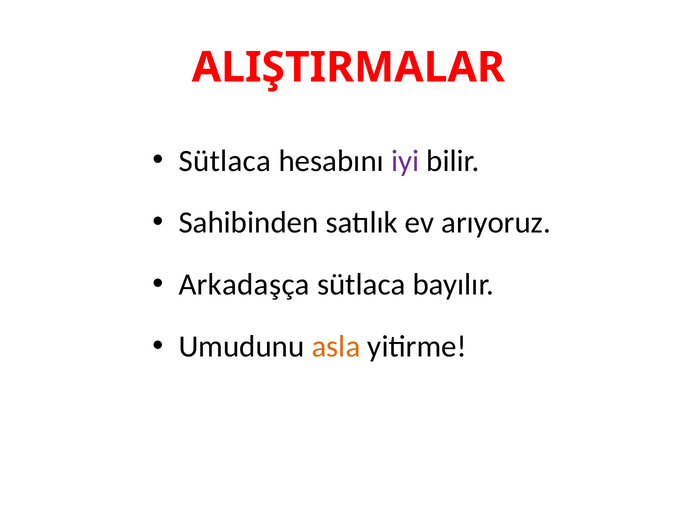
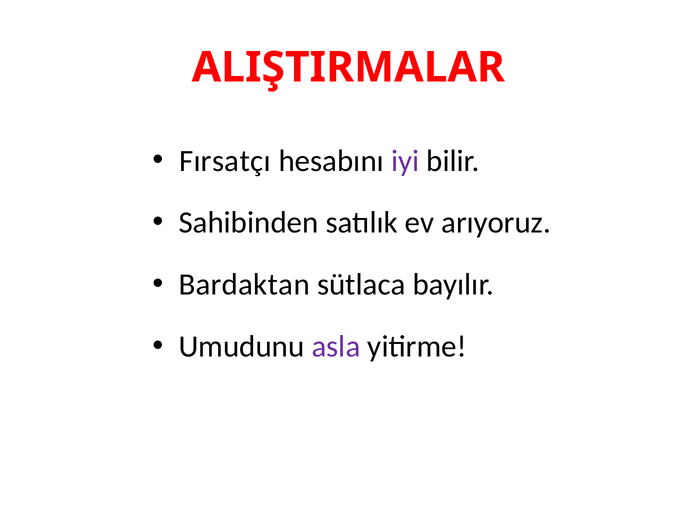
Sütlaca: Sütlaca -> Fırsatçı (225, 161)
Arkadaşça: Arkadaşça -> Bardaktan (244, 285)
asla colour: orange -> purple (336, 347)
